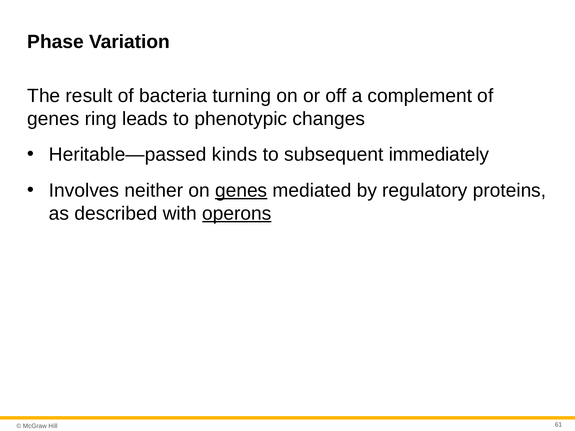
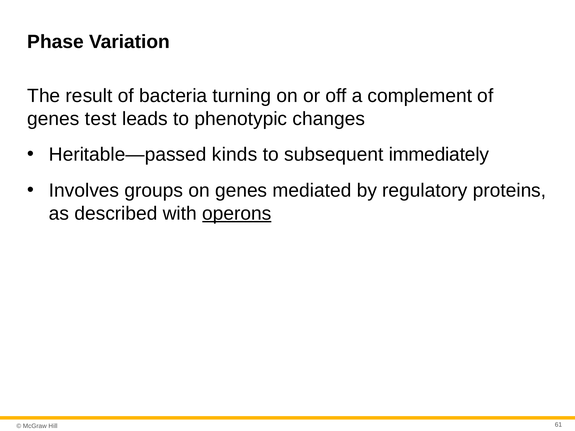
ring: ring -> test (101, 119)
neither: neither -> groups (154, 191)
genes underline: present -> none (241, 191)
